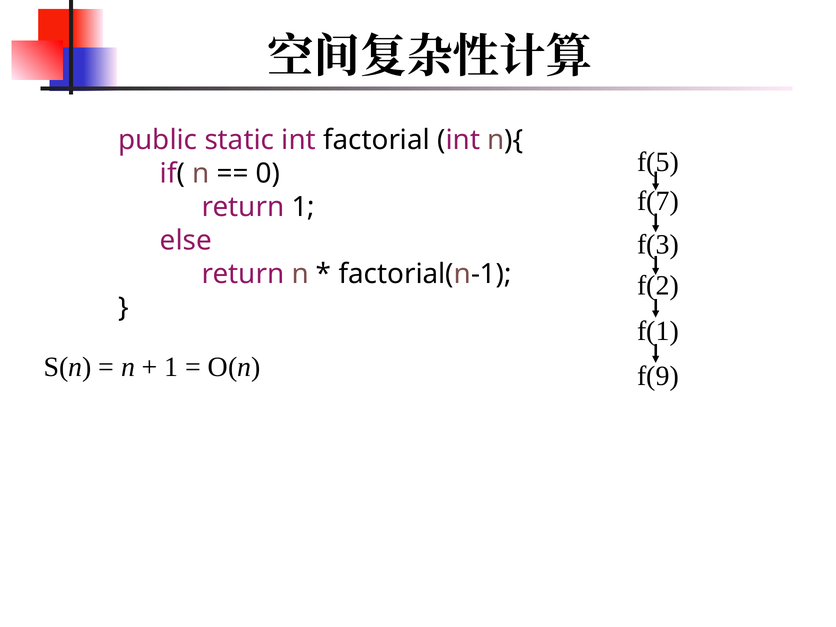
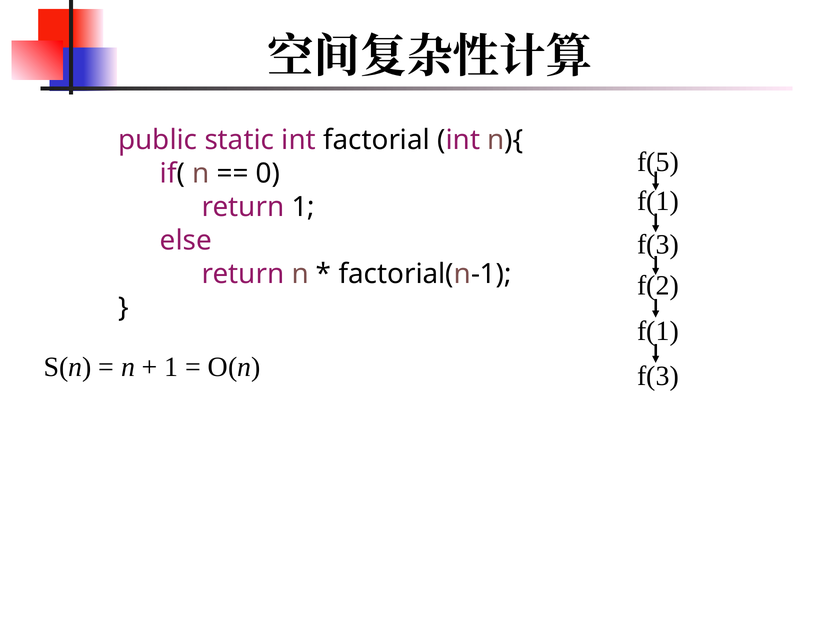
f(7: f(7 -> f(1 (658, 201)
f(9: f(9 -> f(3 (658, 376)
